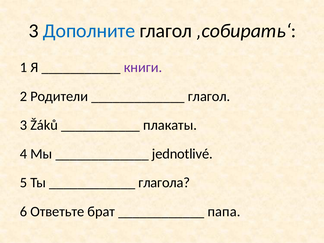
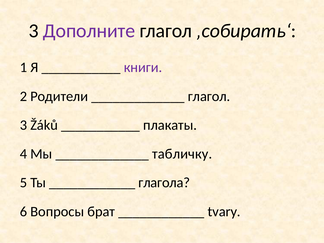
Дополните colour: blue -> purple (89, 31)
jednotlivé: jednotlivé -> табличку (182, 154)
Ответьте: Ответьте -> Вопросы (57, 212)
папа: папа -> tvary (224, 212)
